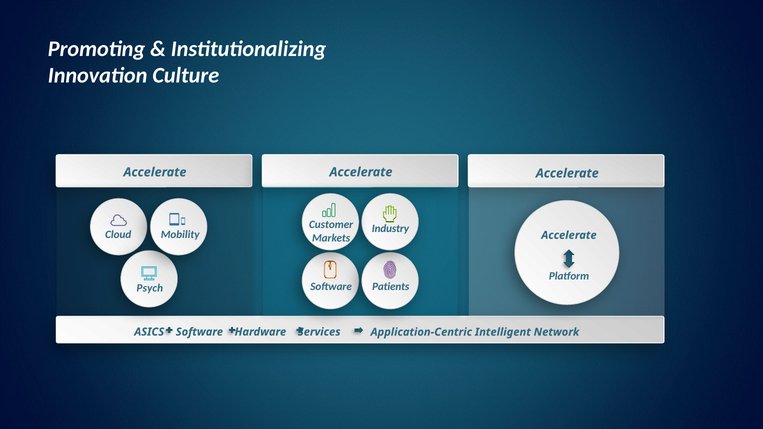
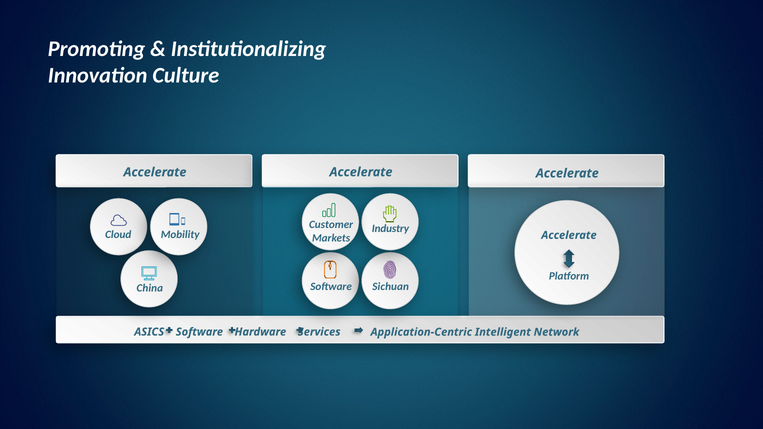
Patients: Patients -> Sichuan (391, 286)
Psych: Psych -> China (150, 288)
